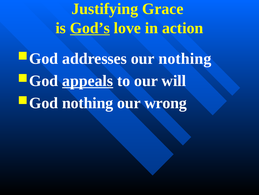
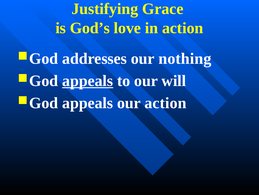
God’s underline: present -> none (90, 28)
nothing: nothing -> appeals (88, 103)
our wrong: wrong -> action (165, 103)
